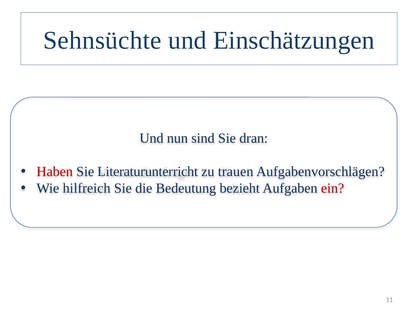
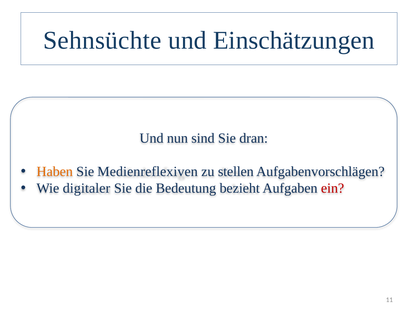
Haben colour: red -> orange (55, 171)
Literaturunterricht: Literaturunterricht -> Medienreflexiven (148, 171)
trauen: trauen -> stellen (236, 171)
hilfreich: hilfreich -> digitaler (87, 188)
